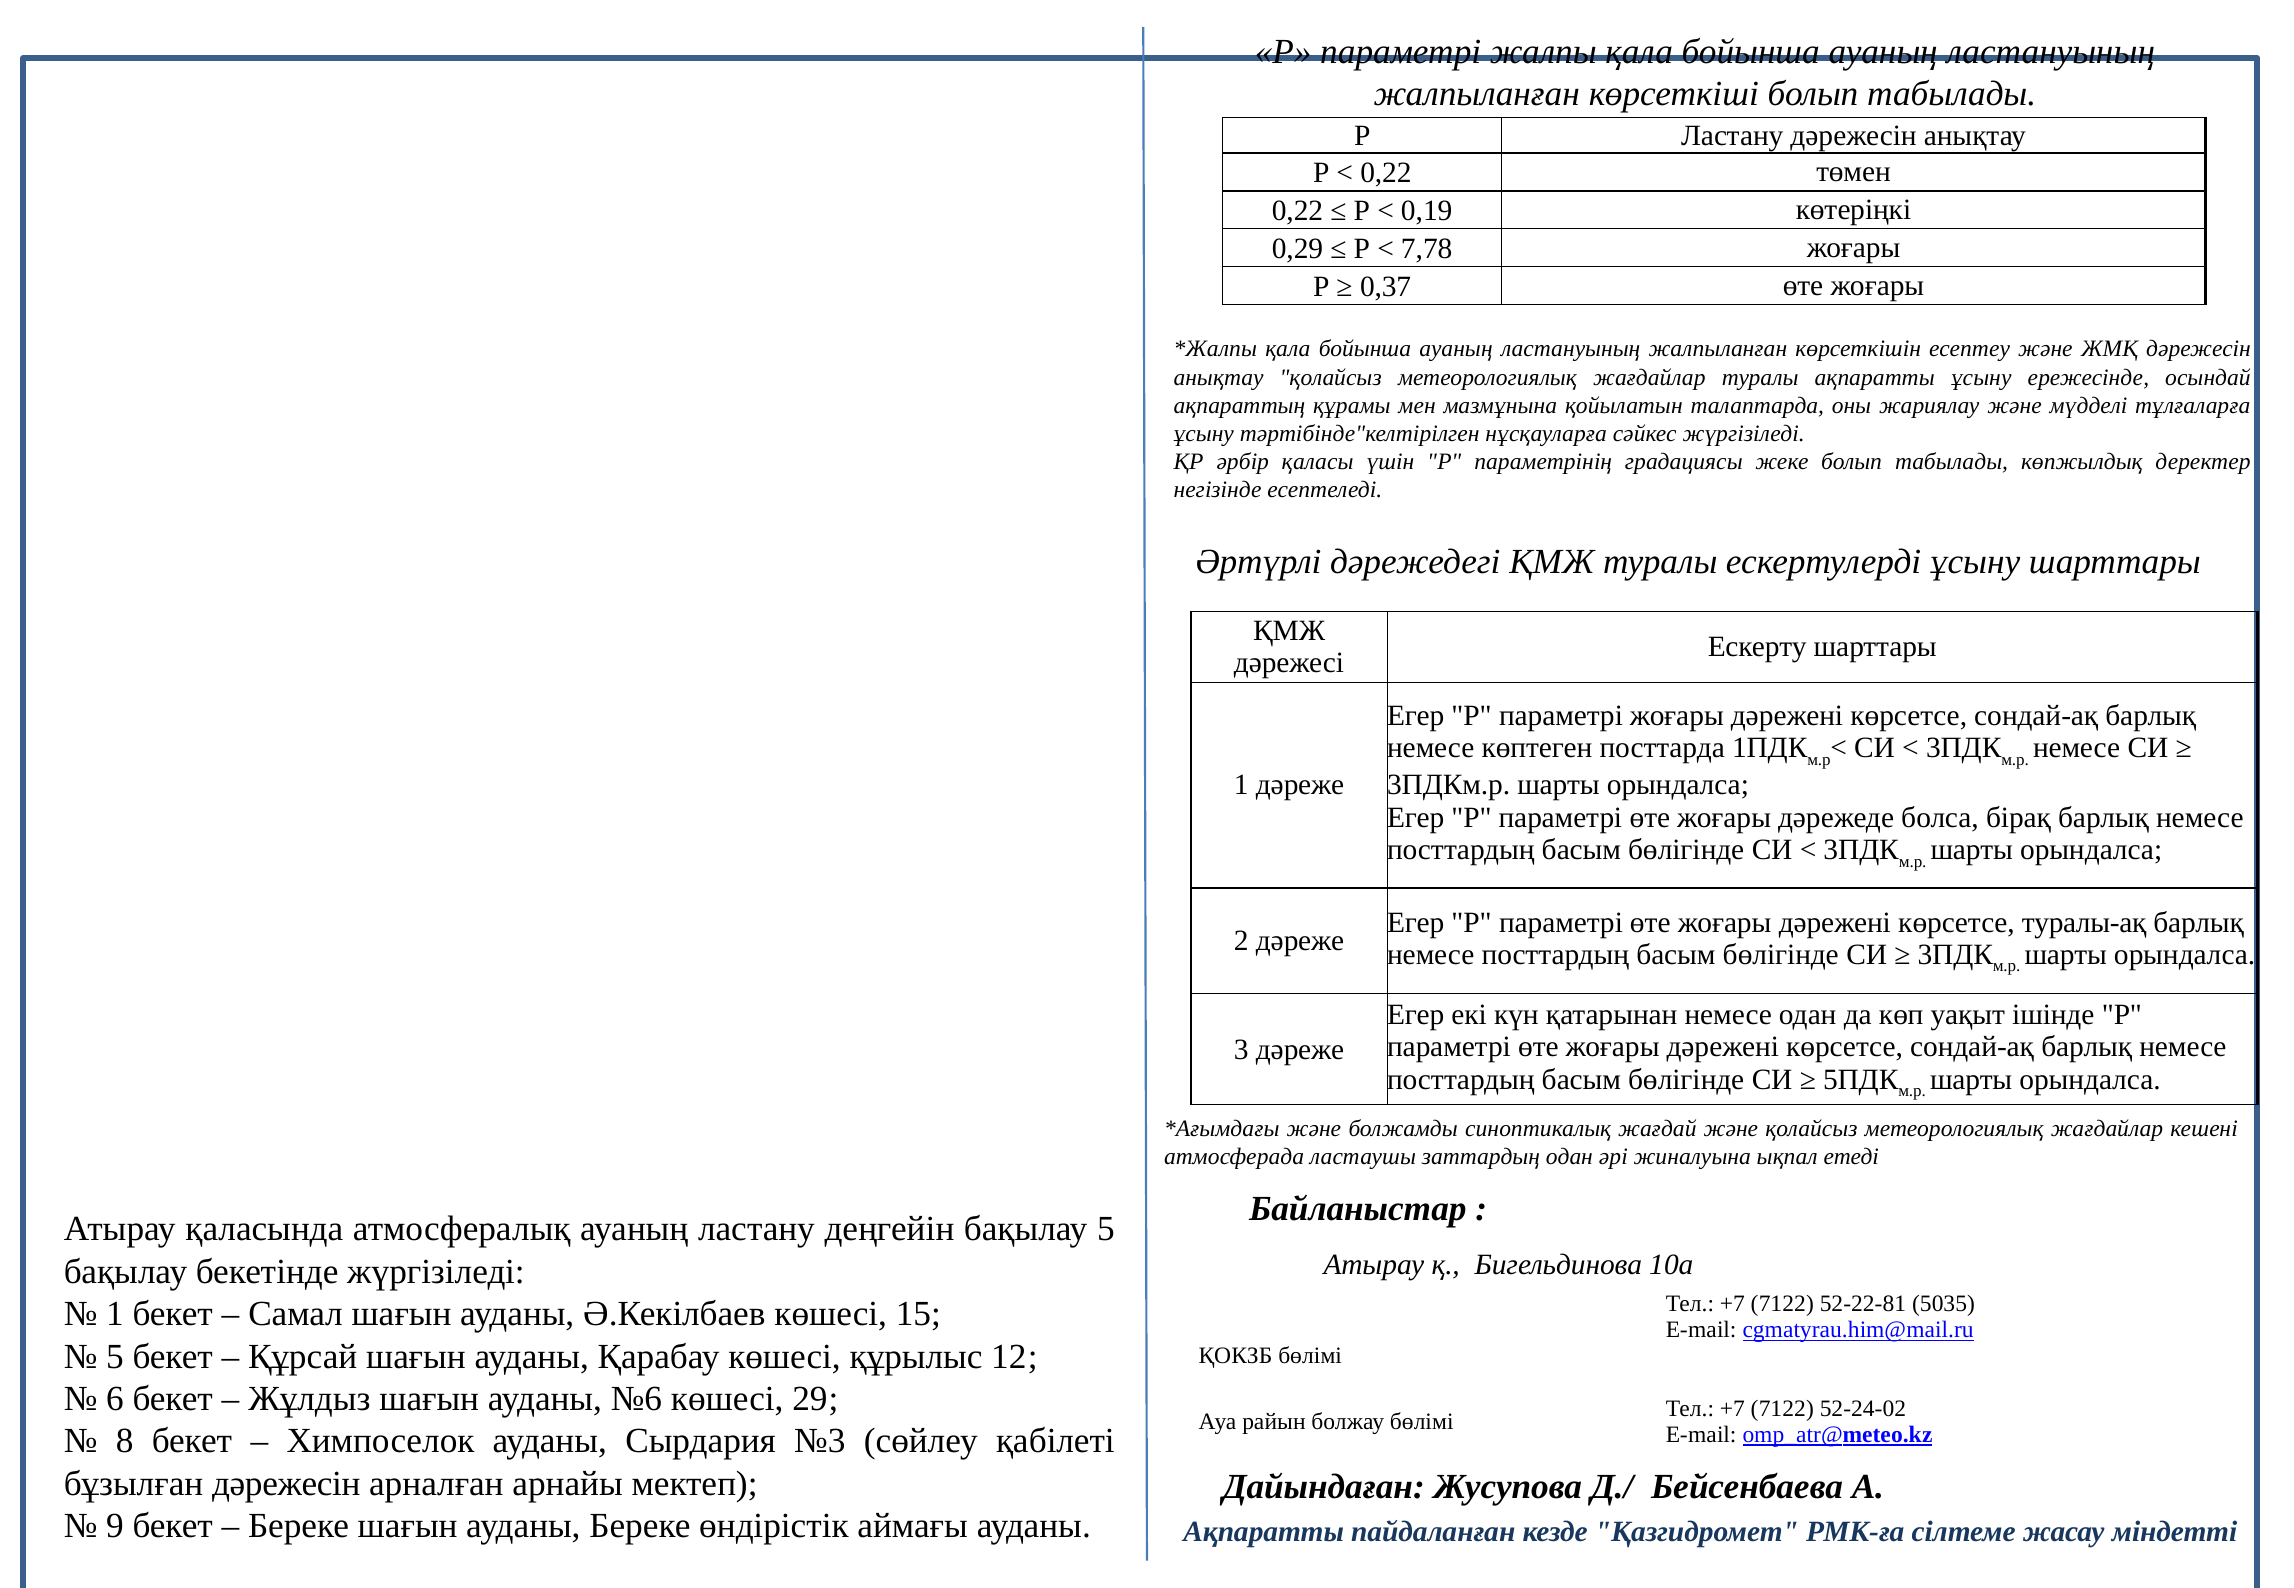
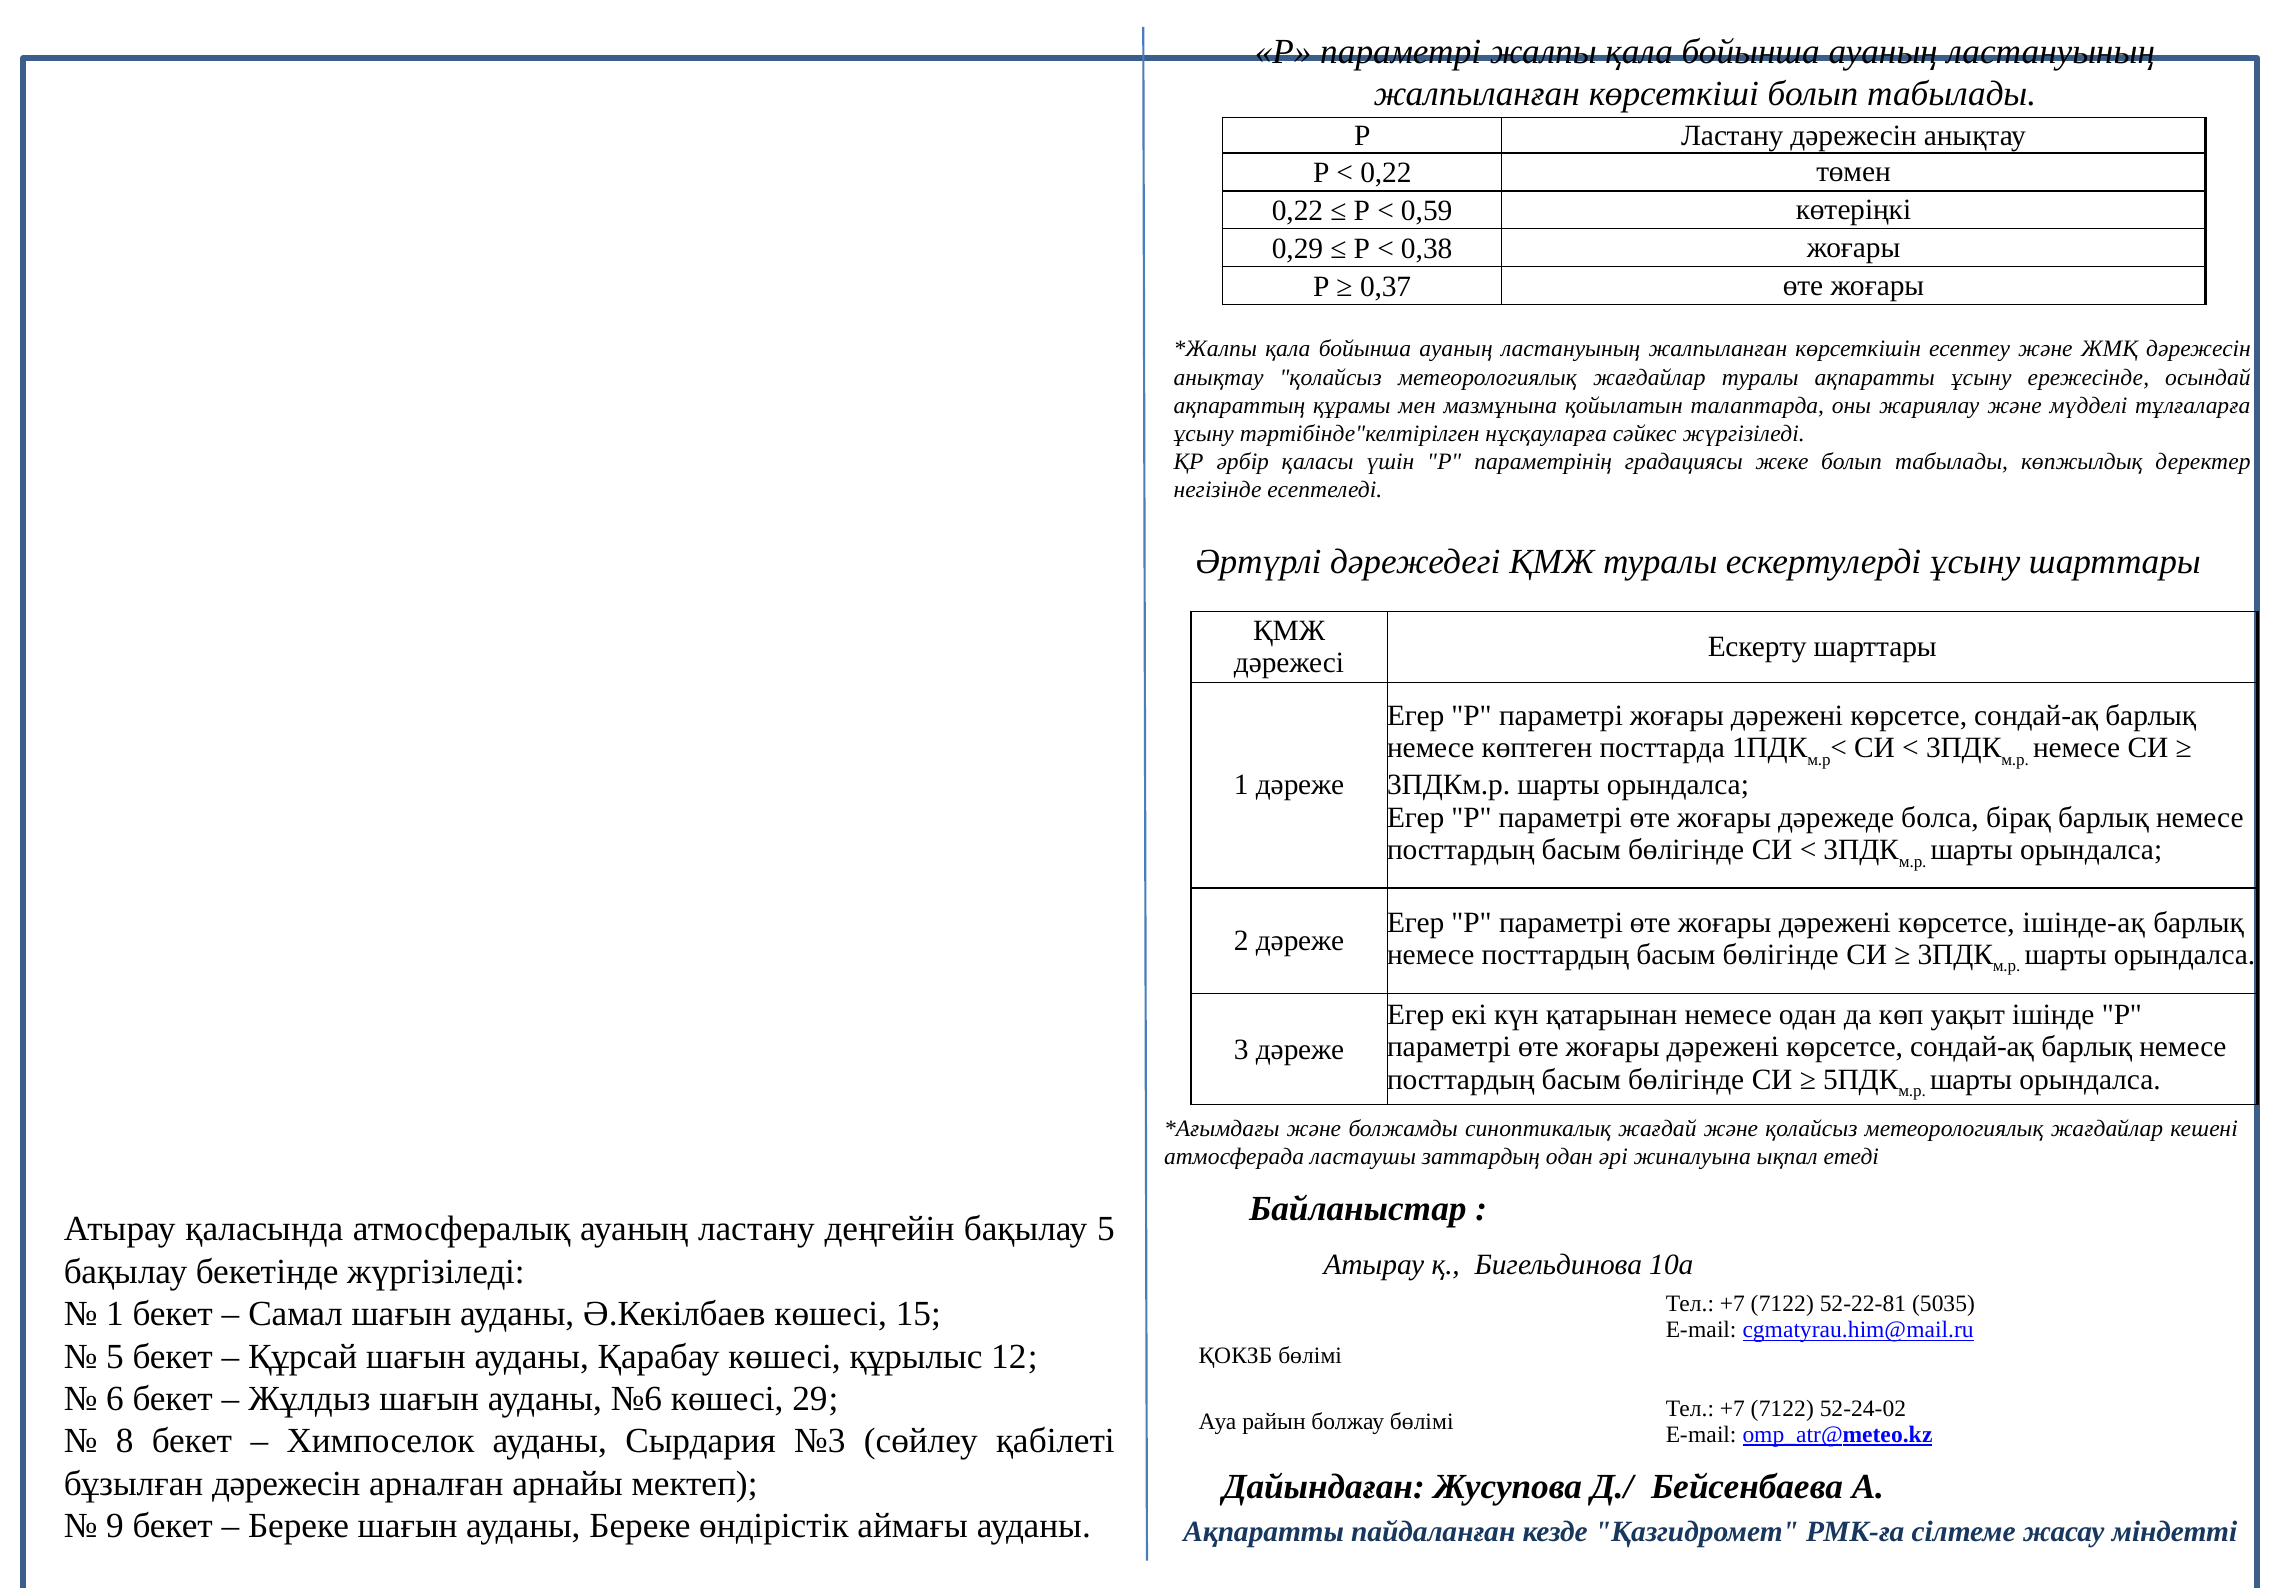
0,19: 0,19 -> 0,59 (1427, 211)
7,78: 7,78 -> 0,38 (1427, 249)
туралы-ақ: туралы-ақ -> ішінде-ақ (2084, 923)
